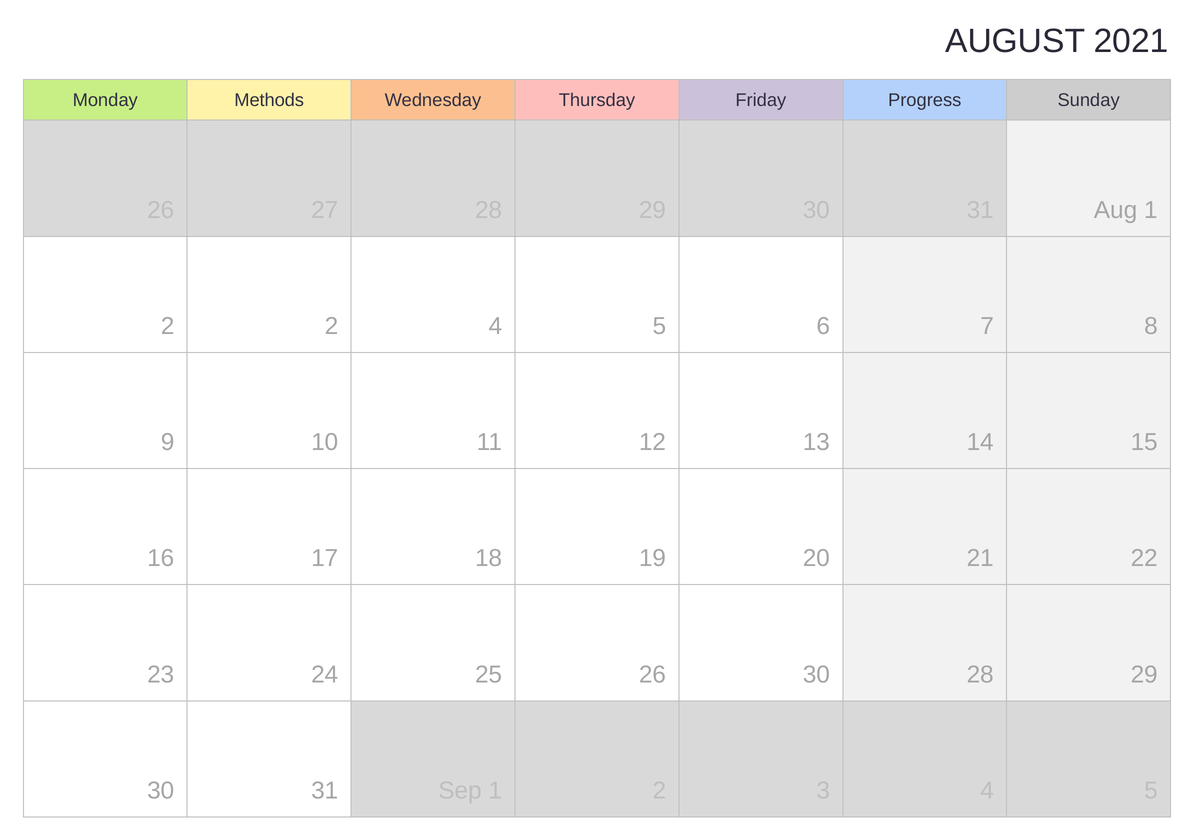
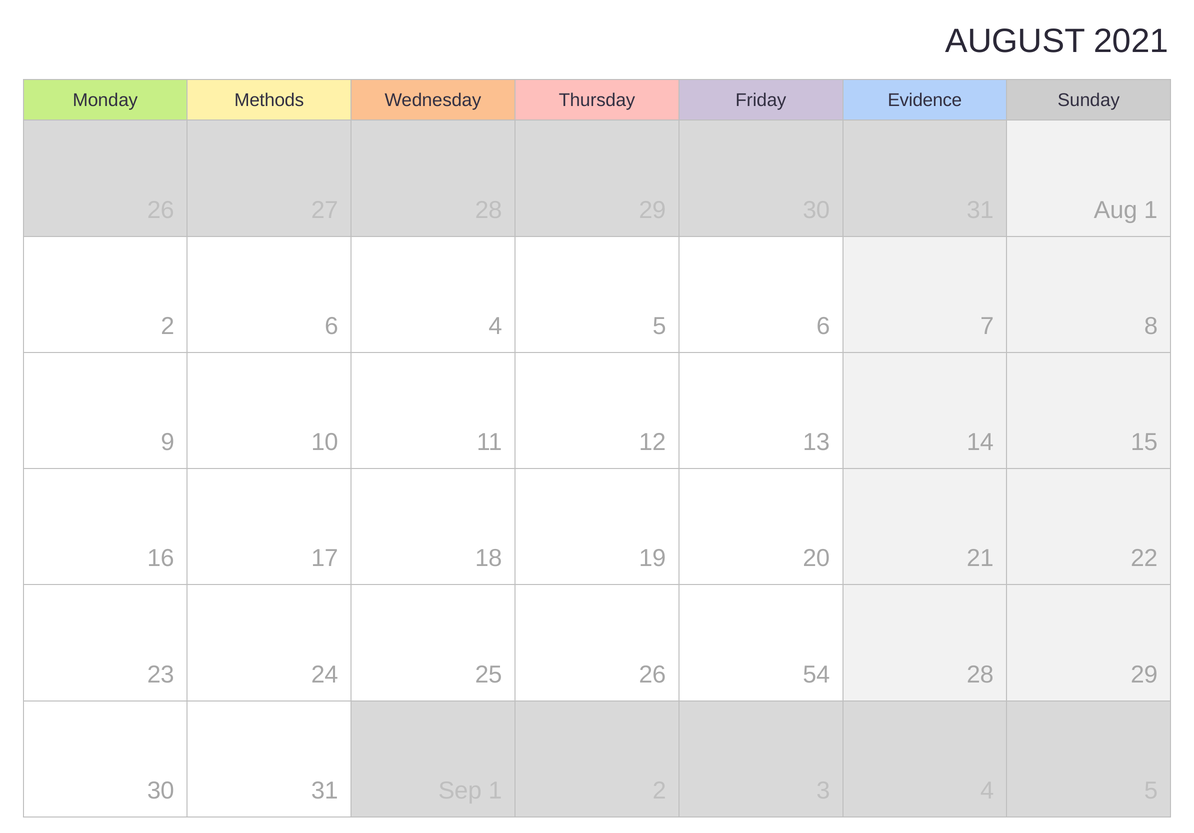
Progress: Progress -> Evidence (925, 100)
2 2: 2 -> 6 (332, 326)
26 30: 30 -> 54 (816, 675)
